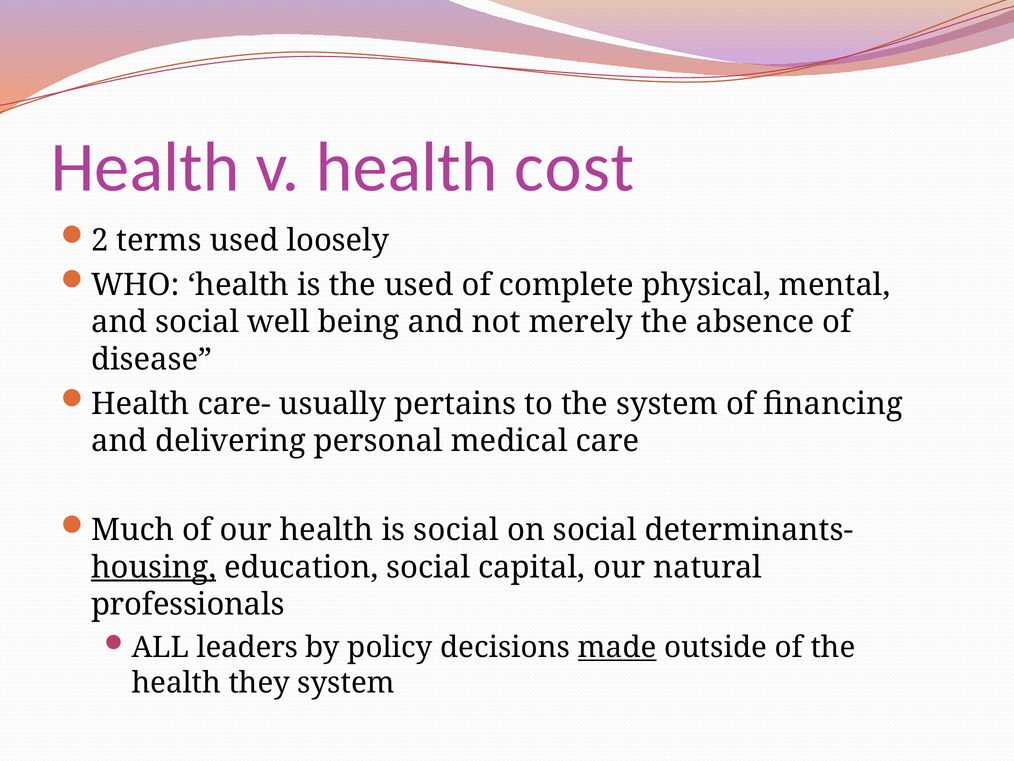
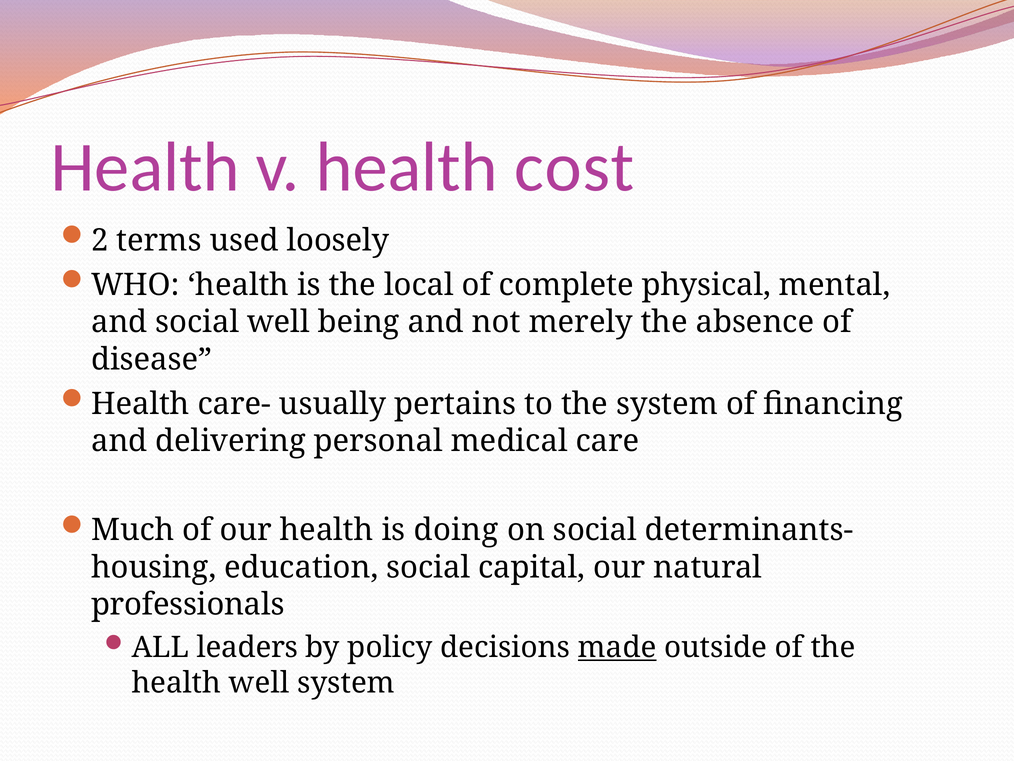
the used: used -> local (419, 285)
is social: social -> doing (456, 530)
housing underline: present -> none (154, 567)
health they: they -> well (259, 683)
